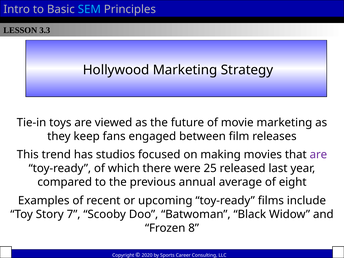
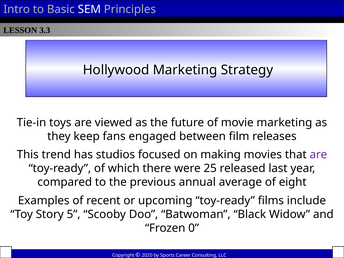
SEM colour: light blue -> white (89, 9)
7: 7 -> 5 (74, 214)
8: 8 -> 0 (194, 228)
